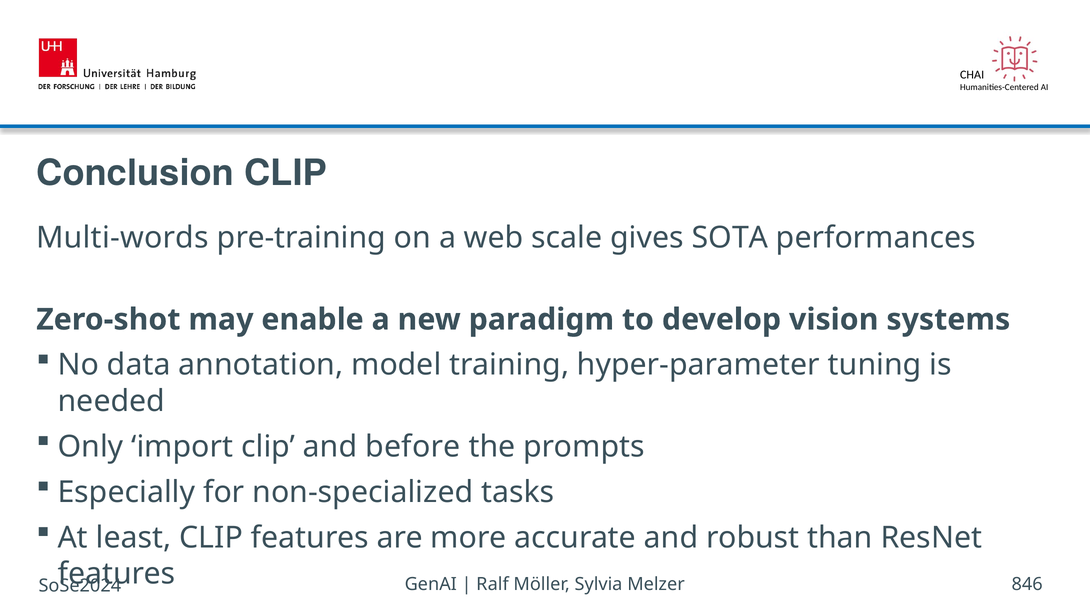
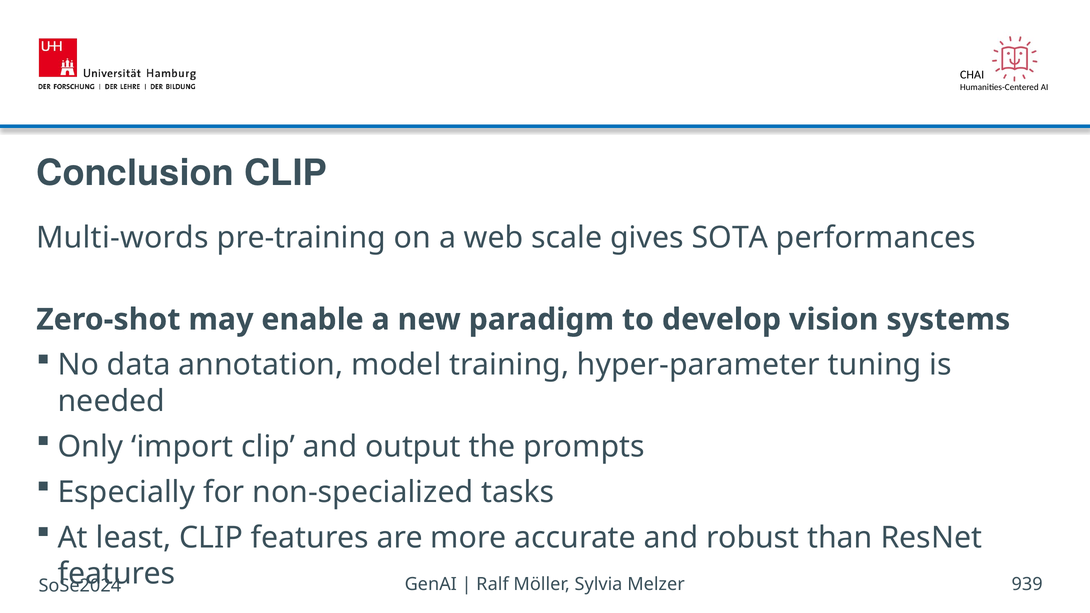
before: before -> output (413, 447)
846: 846 -> 939 (1027, 584)
